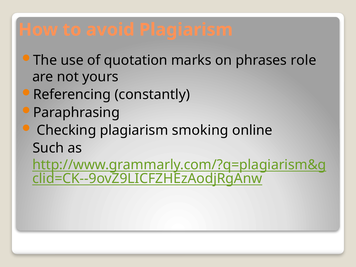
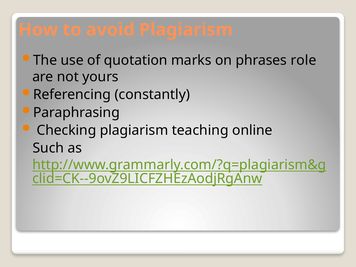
smoking: smoking -> teaching (200, 130)
